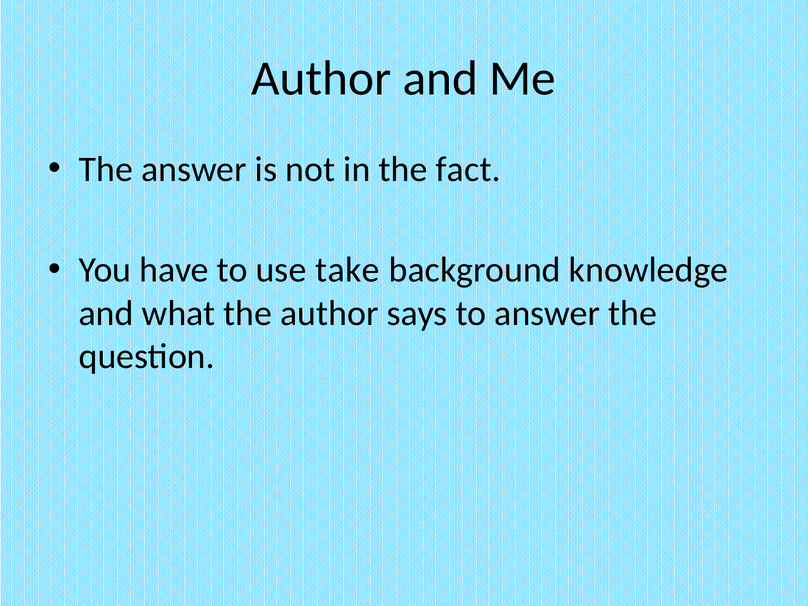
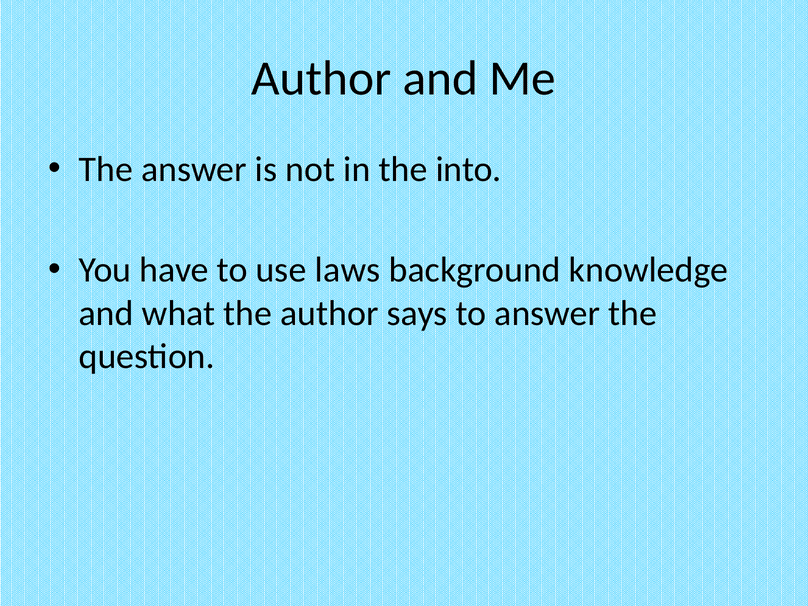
fact: fact -> into (469, 170)
take: take -> laws (348, 270)
